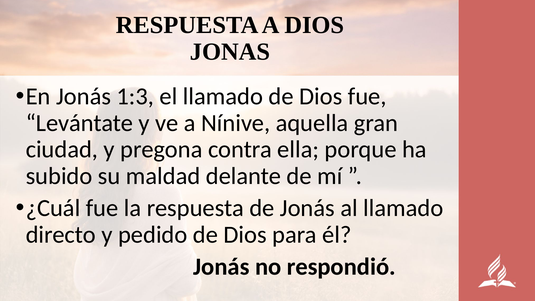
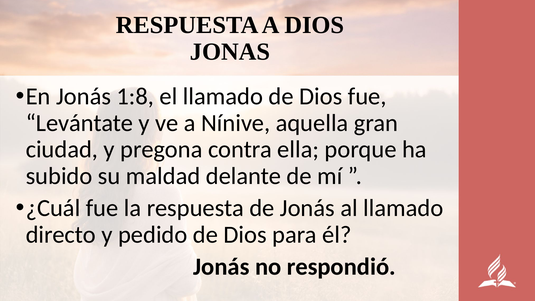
1:3: 1:3 -> 1:8 (135, 96)
